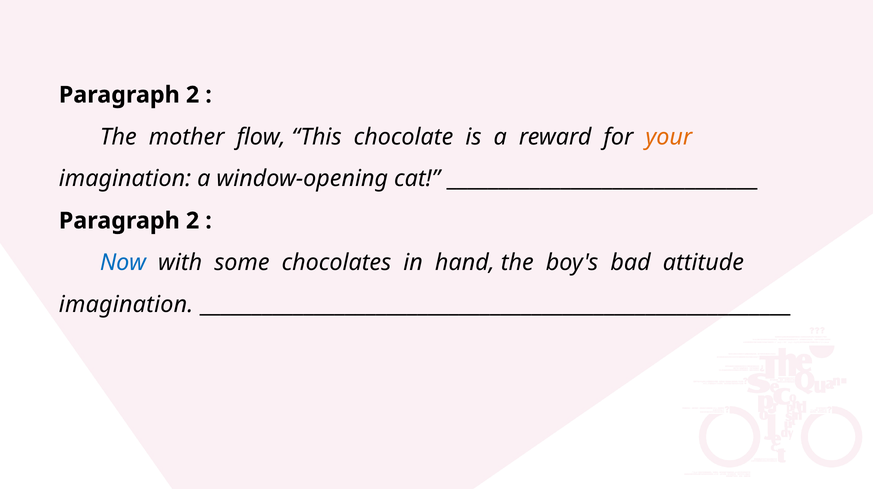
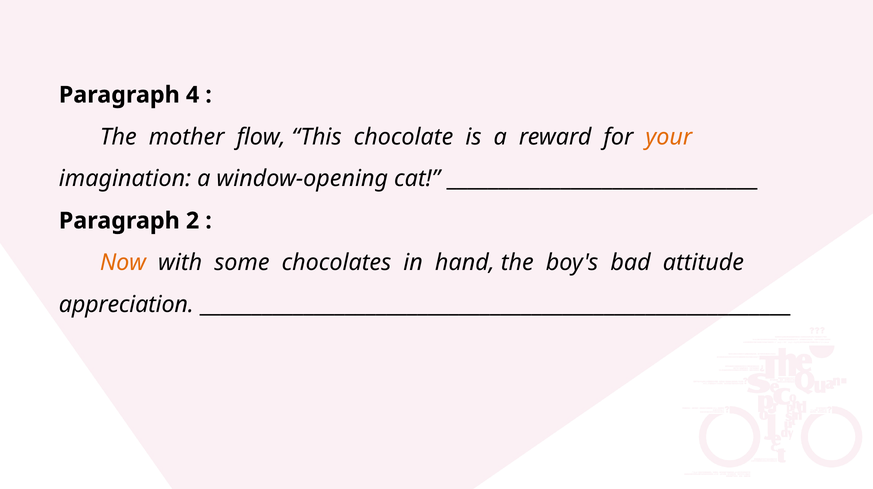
2: 2 -> 4 (193, 95)
Now colour: blue -> orange (123, 263)
imagination: imagination -> appreciation (126, 305)
